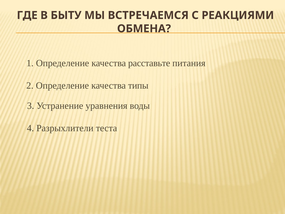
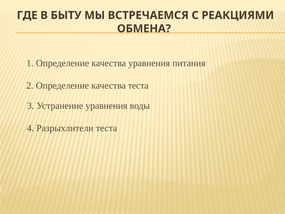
качества расставьте: расставьте -> уравнения (149, 63)
качества типы: типы -> теста (138, 85)
